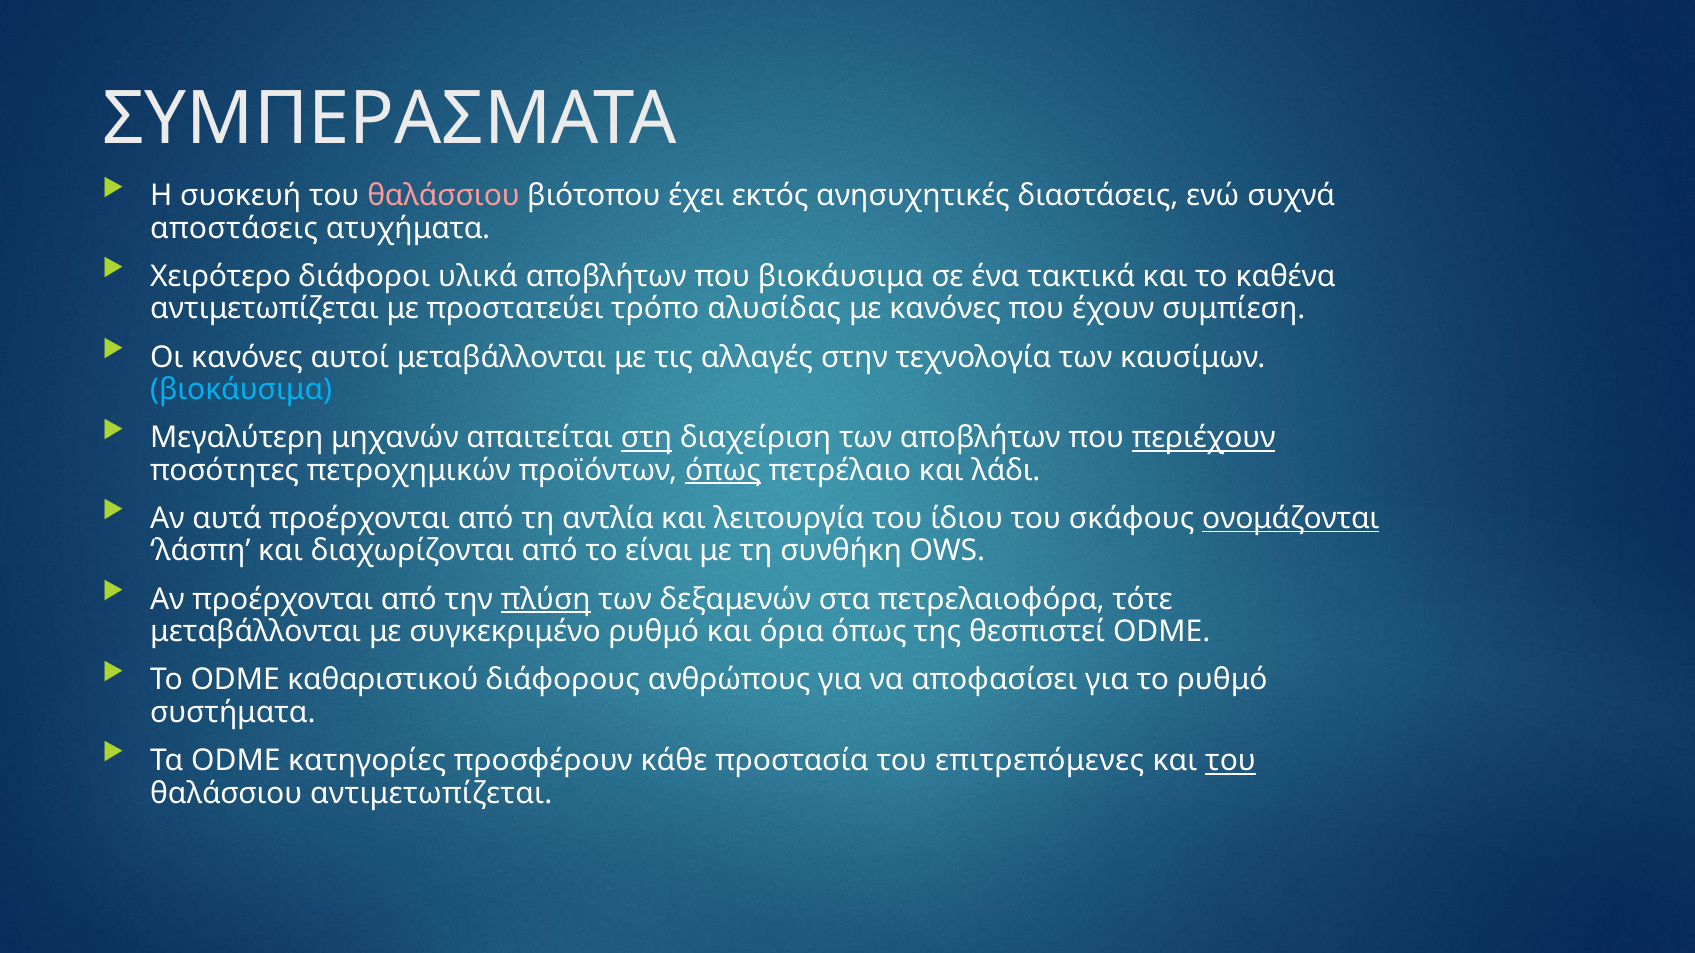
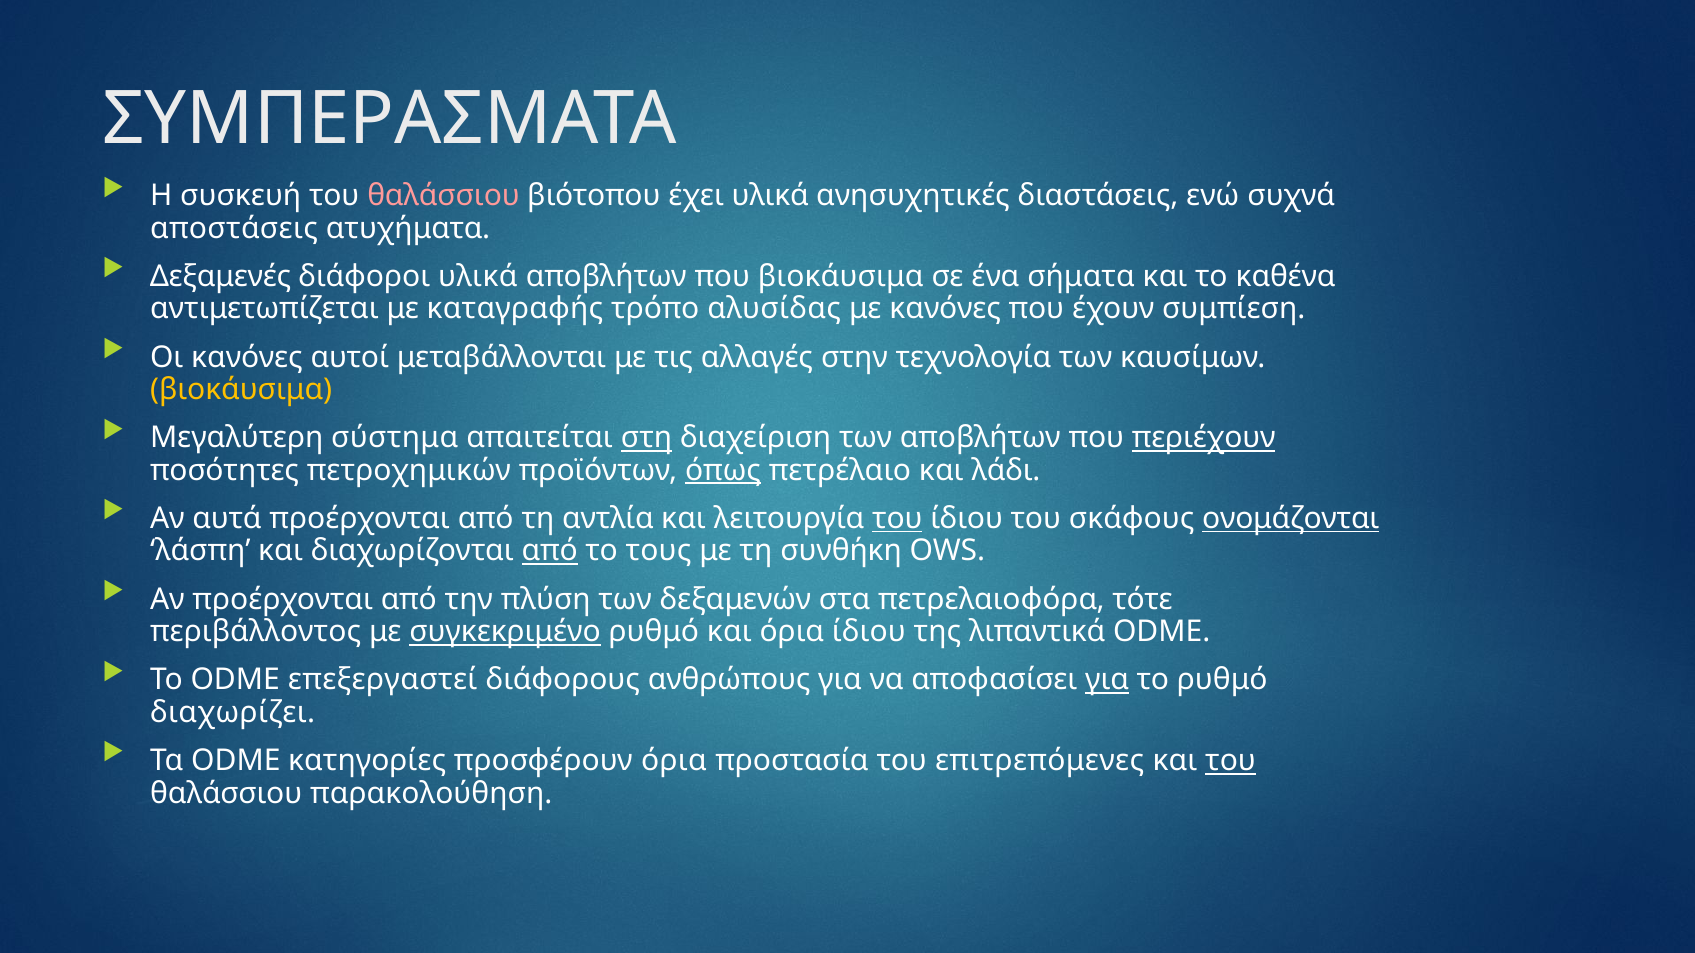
έχει εκτός: εκτός -> υλικά (770, 196)
Χειρότερο: Χειρότερο -> Δεξαμενές (221, 277)
τακτικά: τακτικά -> σήματα (1081, 277)
προστατεύει: προστατεύει -> καταγραφής (515, 309)
βιοκάυσιμα colour: light blue -> yellow (241, 390)
μηχανών: μηχανών -> σύστημα (395, 438)
του underline: none -> present (897, 519)
από underline: none -> present (550, 551)
είναι: είναι -> τους (659, 551)
πλύση underline: present -> none (546, 600)
μεταβάλλονται: μεταβάλλονται -> περιβάλλοντος (256, 632)
συγκεκριμένο underline: none -> present (505, 632)
όρια όπως: όπως -> ίδιου (869, 632)
θεσπιστεί: θεσπιστεί -> λιπαντικά (1037, 632)
καθαριστικού: καθαριστικού -> επεξεργαστεί (383, 680)
για underline: none -> present (1107, 680)
συστήματα: συστήματα -> διαχωρίζει (233, 713)
προσφέρουν κάθε: κάθε -> όρια (674, 761)
θαλάσσιου αντιμετωπίζεται: αντιμετωπίζεται -> παρακολούθηση (431, 794)
